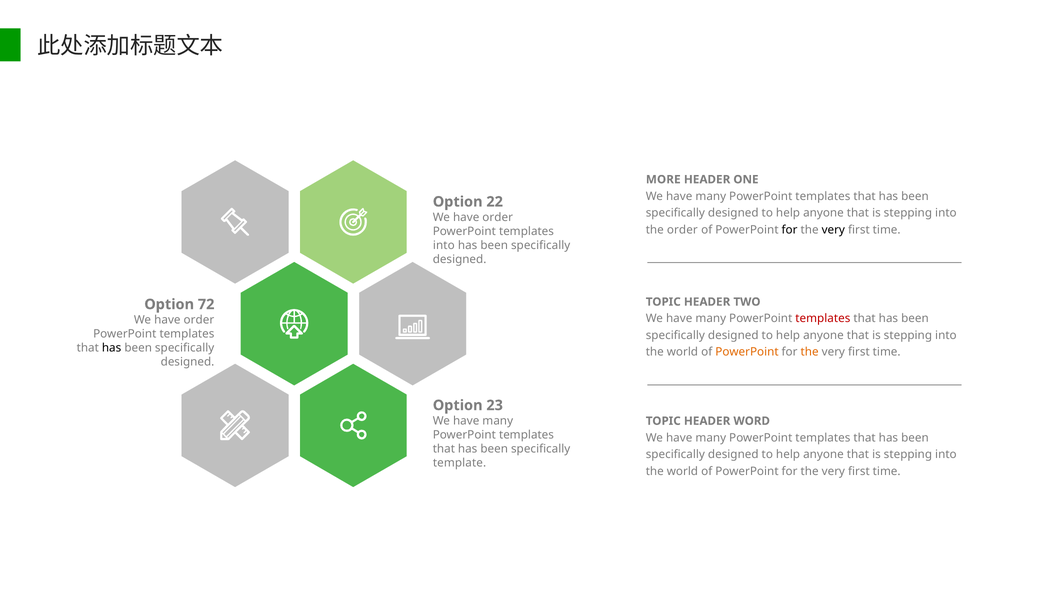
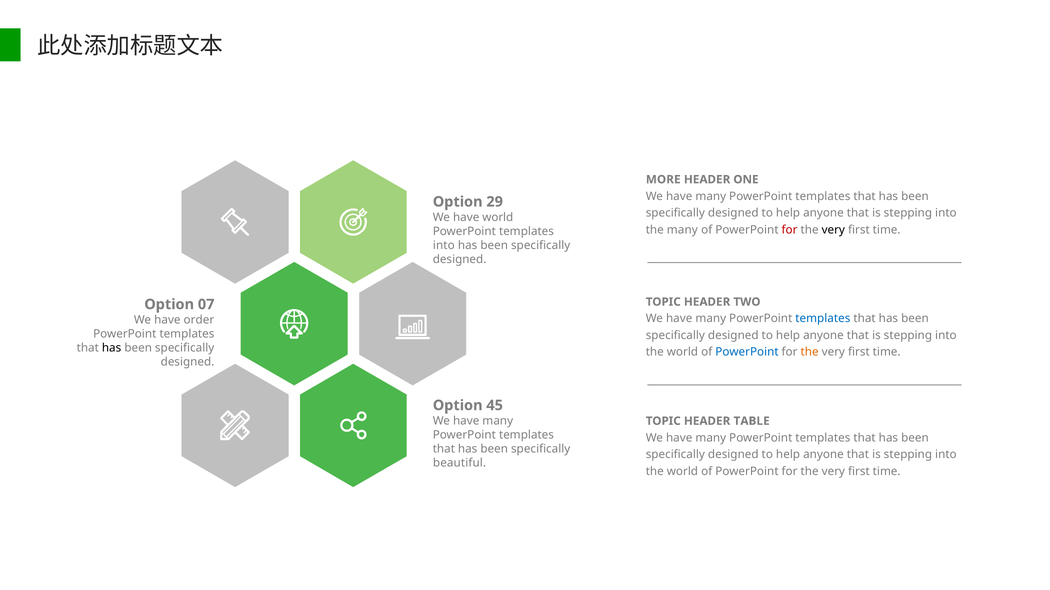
22: 22 -> 29 (495, 202)
order: order -> world (498, 217)
the order: order -> many (682, 230)
for colour: black -> red (790, 230)
72: 72 -> 07 (206, 305)
templates colour: red -> blue (823, 319)
PowerPoint colour: orange -> blue (747, 352)
23: 23 -> 45 (495, 406)
WORD: WORD -> TABLE (752, 421)
template: template -> beautiful (460, 463)
